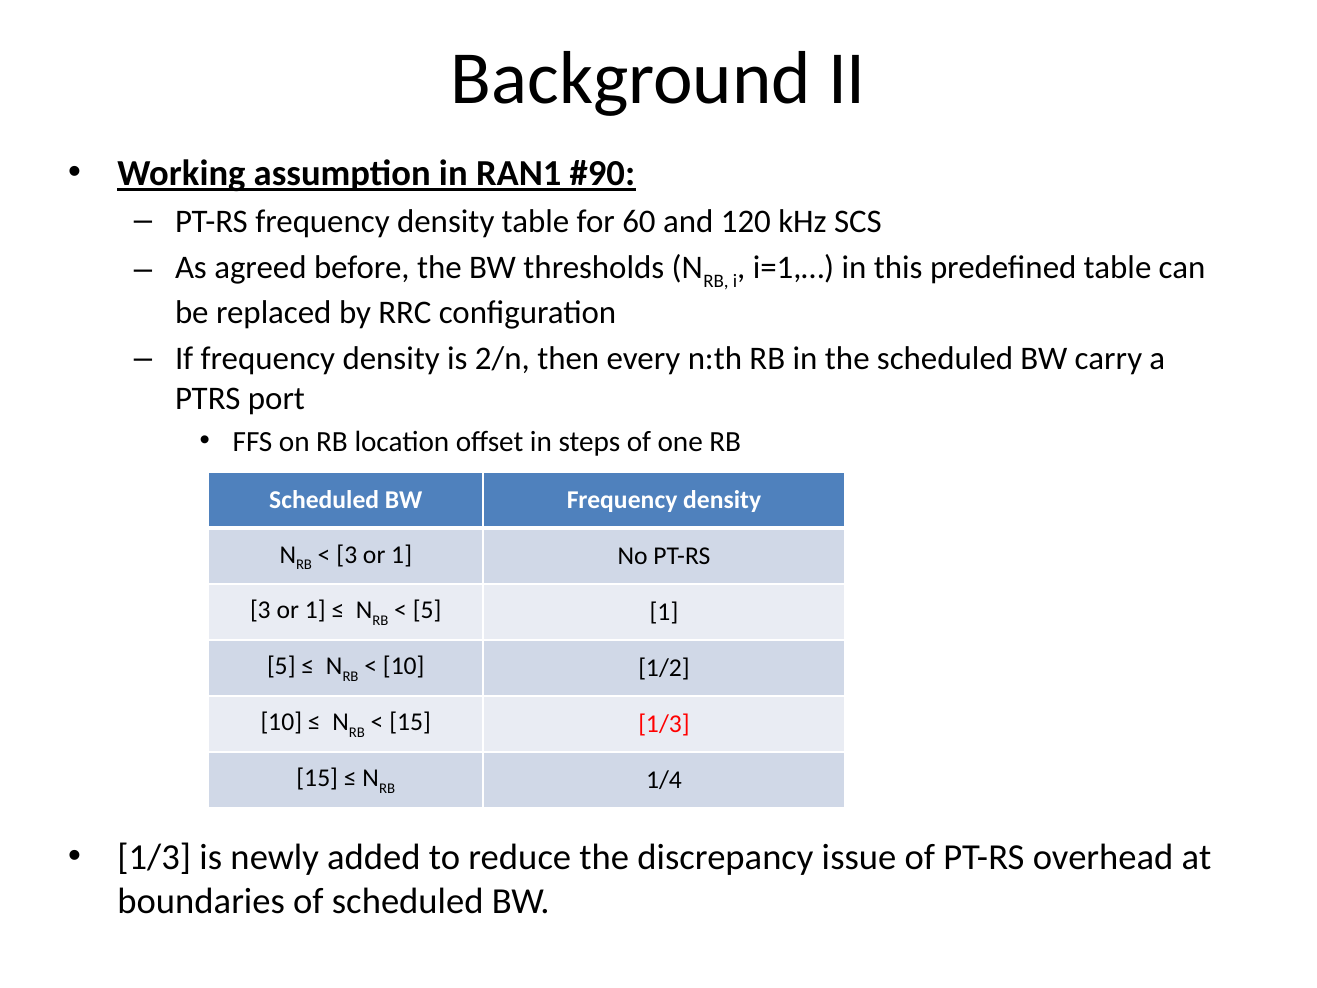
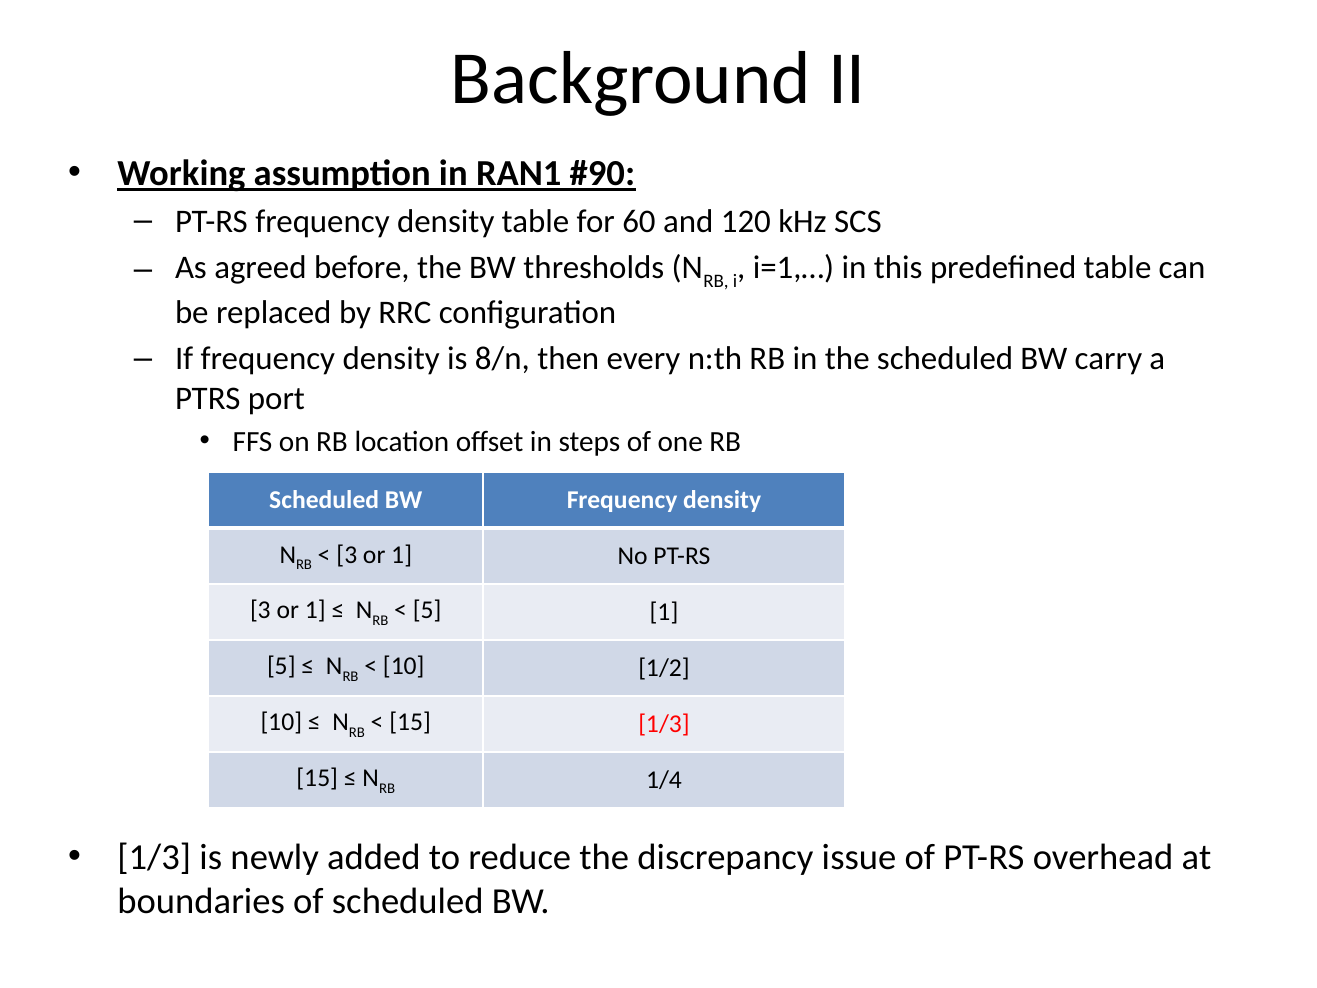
2/n: 2/n -> 8/n (502, 359)
